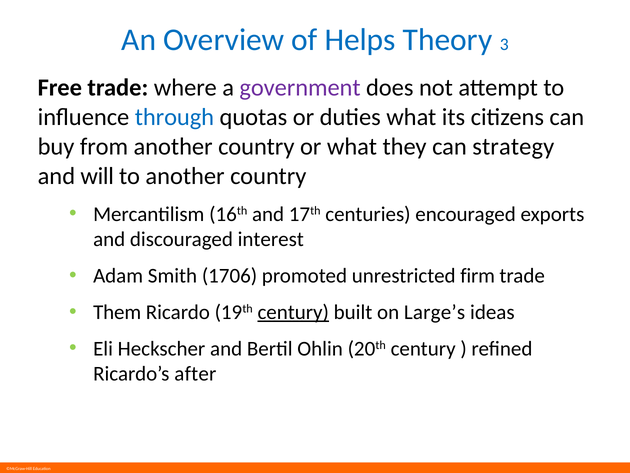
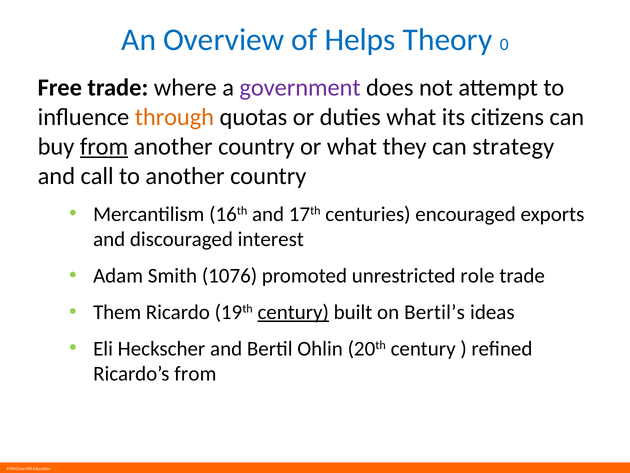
3: 3 -> 0 (504, 45)
through colour: blue -> orange (174, 117)
from underline: none -> present (104, 146)
will: will -> call (97, 176)
1706: 1706 -> 1076 (230, 276)
firm: firm -> role (477, 276)
Large’s: Large’s -> Bertil’s (435, 312)
Ricardo’s after: after -> from (195, 374)
